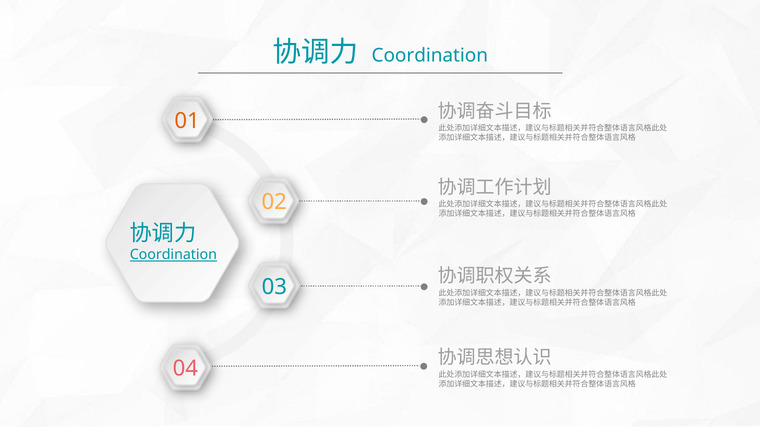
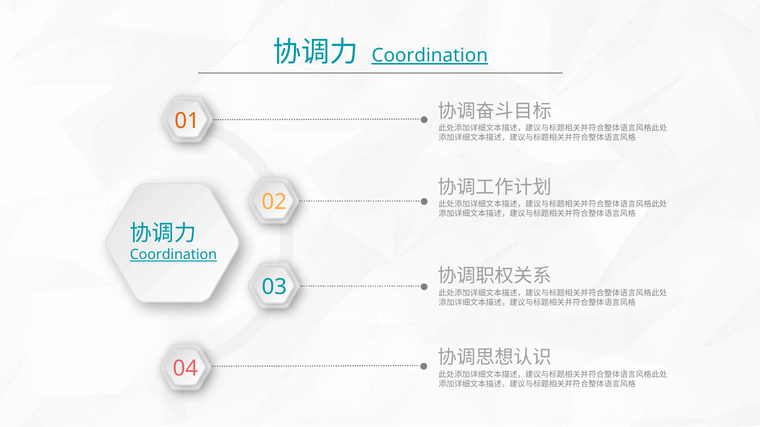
Coordination underline: none -> present (430, 56)
